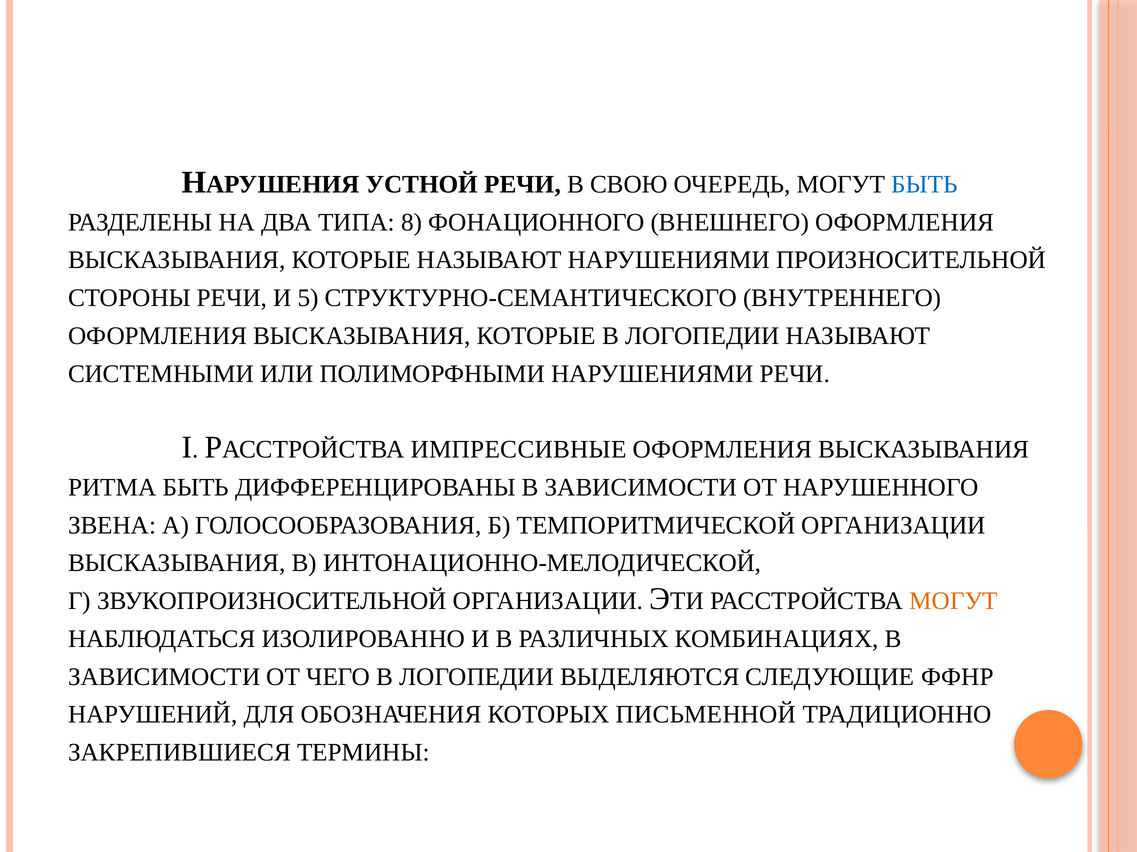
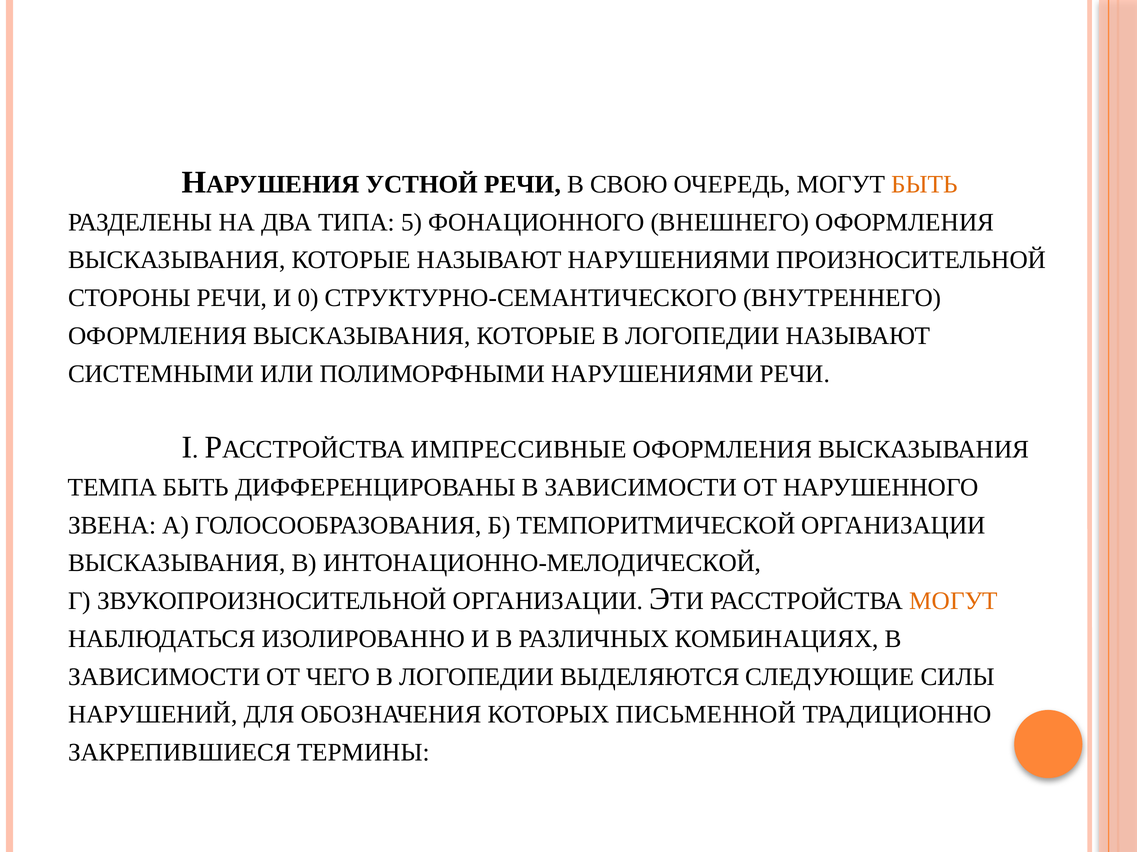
БЫТЬ colour: blue -> orange (925, 184)
8: 8 -> 5 (412, 222)
5: 5 -> 0 (308, 298)
РИТМА: РИТМА -> ТЕМПА (112, 488)
ФФНР: ФФНР -> СИЛЫ (958, 677)
